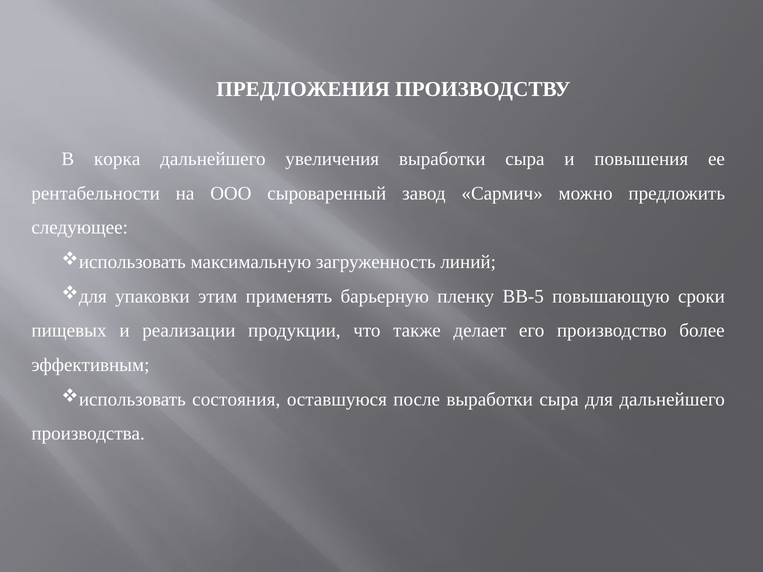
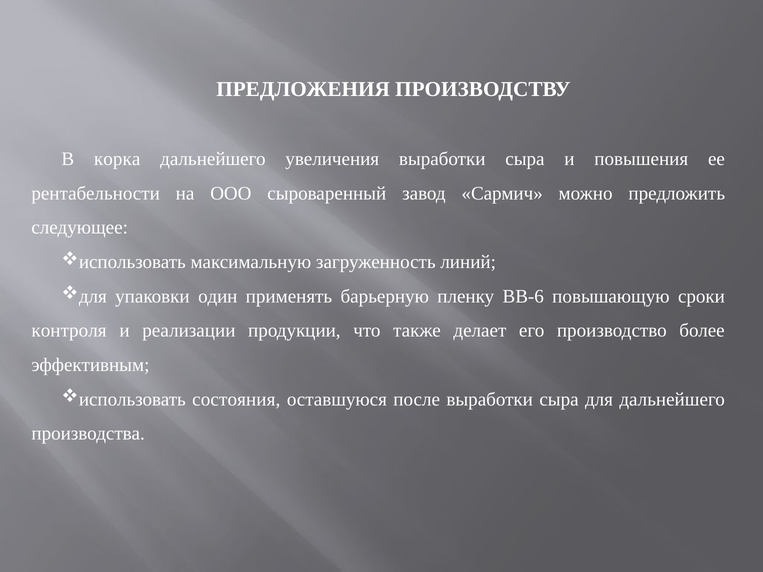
этим: этим -> один (218, 296)
ВВ-5: ВВ-5 -> ВВ-6 (523, 296)
пищевых: пищевых -> контроля (69, 331)
